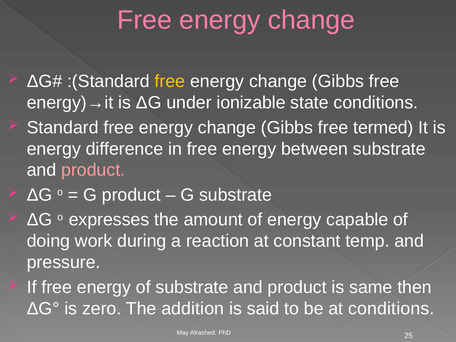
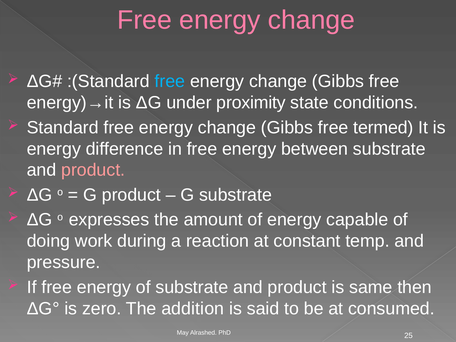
free colour: yellow -> light blue (170, 81)
ionizable: ionizable -> proximity (251, 103)
at conditions: conditions -> consumed (391, 309)
